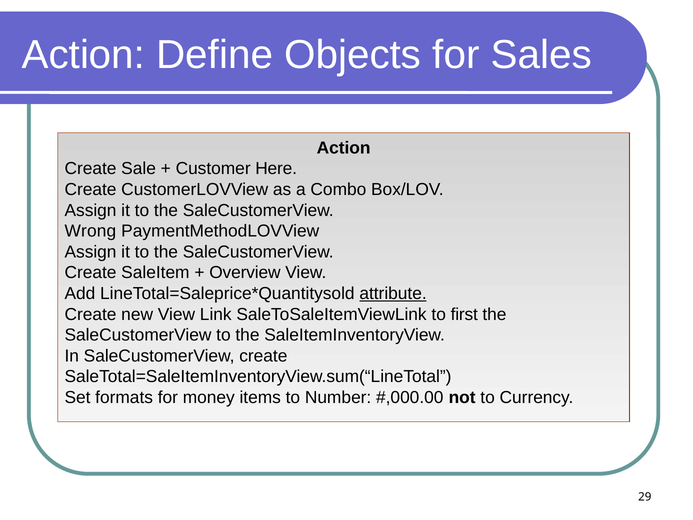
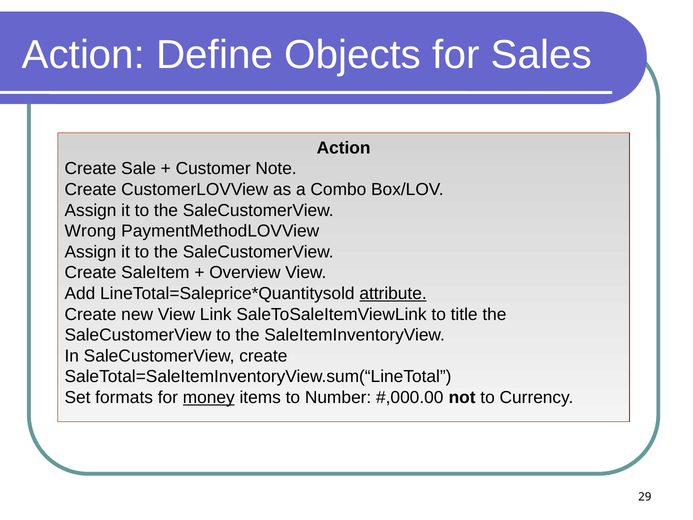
Here: Here -> Note (276, 169)
first: first -> title (464, 314)
money underline: none -> present (209, 397)
